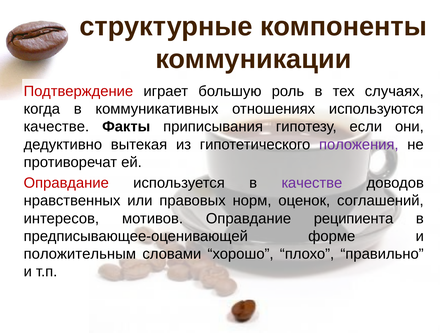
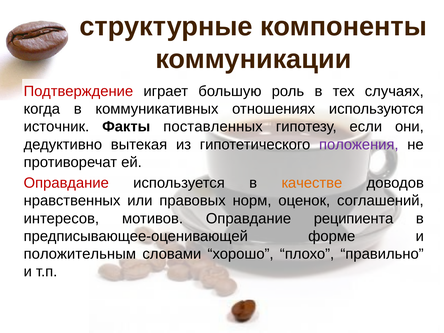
качестве: качестве -> источник (56, 127)
приписывания: приписывания -> поставленных (213, 127)
качестве colour: purple -> orange (312, 183)
